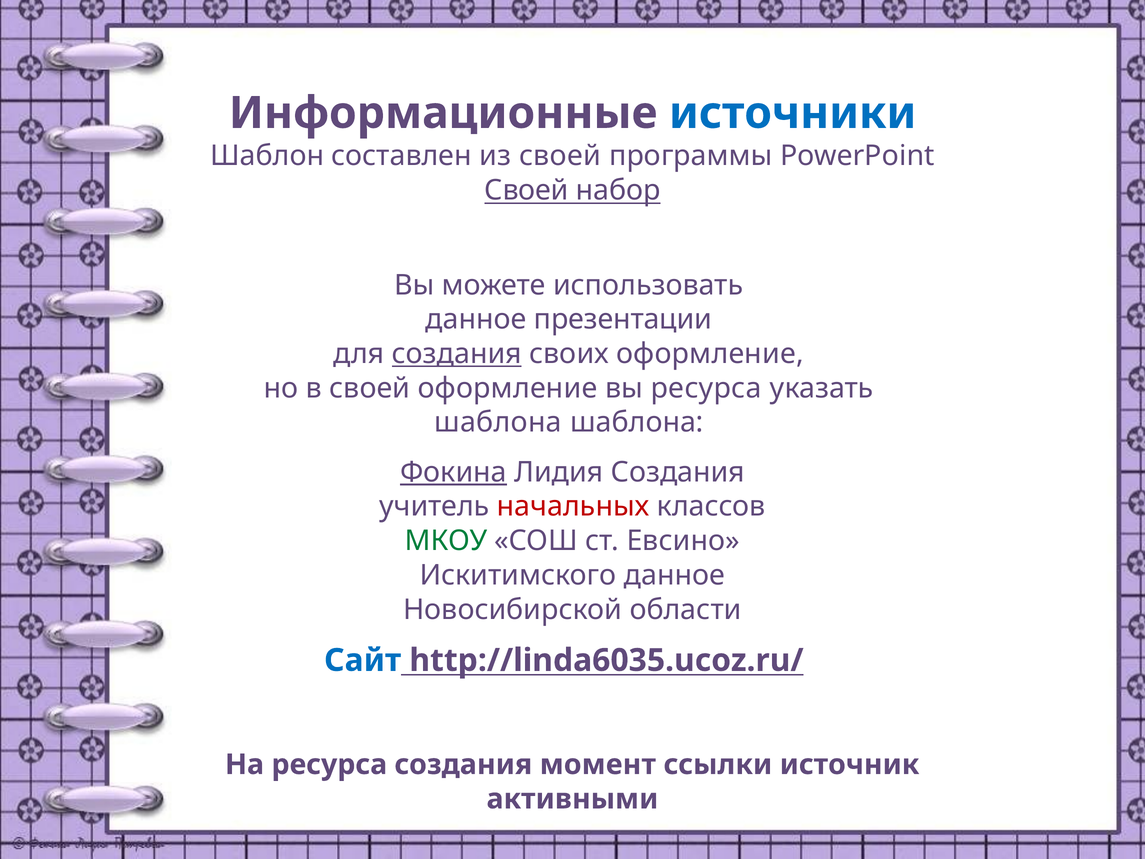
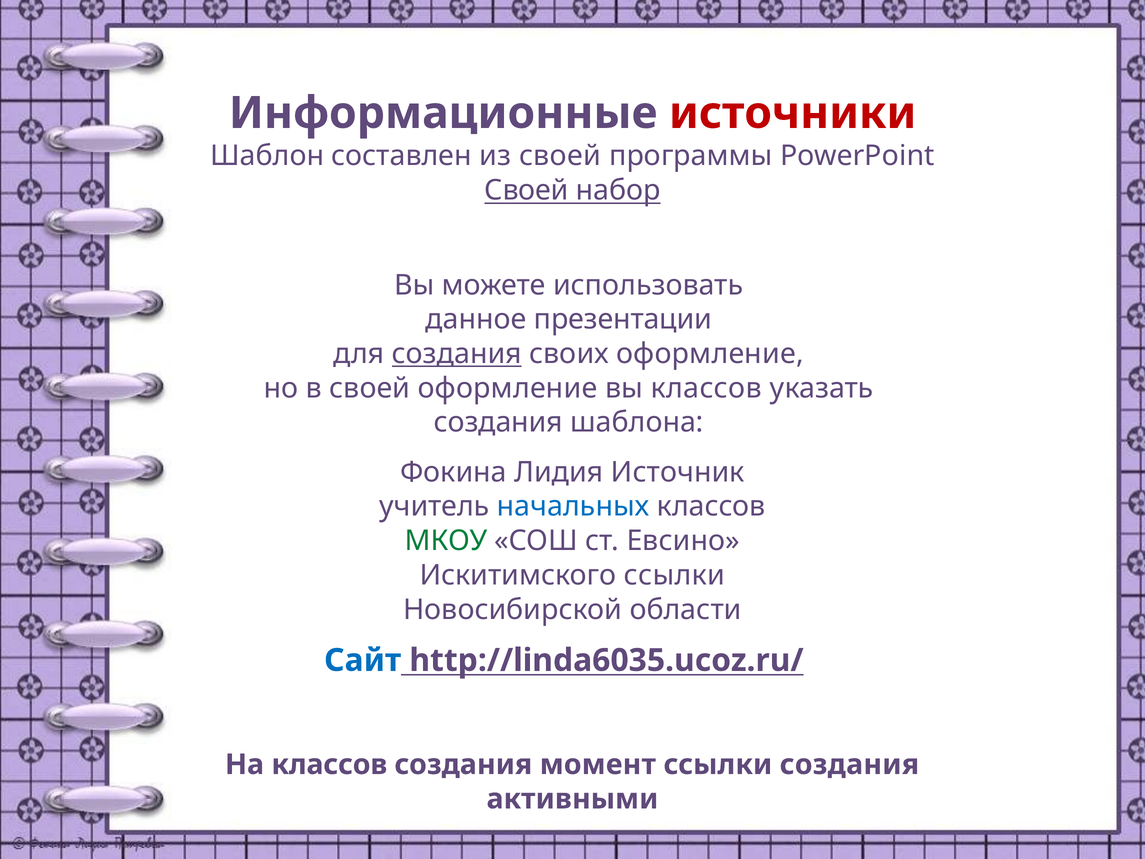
источники colour: blue -> red (793, 113)
вы ресурса: ресурса -> классов (706, 388)
шаблона: шаблона -> создания (498, 422)
Фокина underline: present -> none (453, 472)
Лидия Создания: Создания -> Источник (678, 472)
начальных colour: red -> blue (573, 506)
Искитимского данное: данное -> ссылки (674, 575)
На ресурса: ресурса -> классов (329, 764)
ссылки источник: источник -> создания (849, 764)
